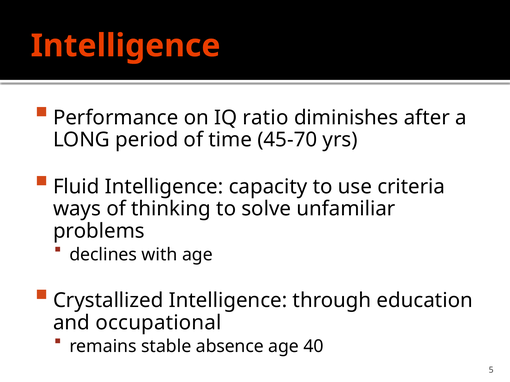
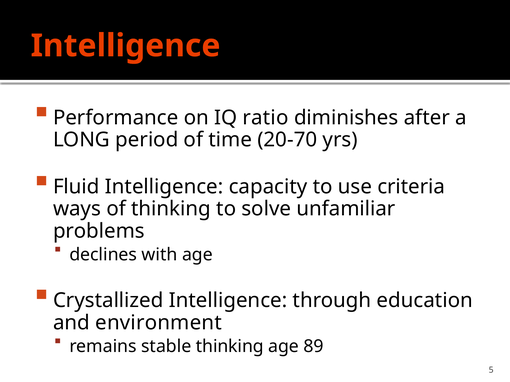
45-70: 45-70 -> 20-70 (287, 140)
occupational: occupational -> environment (159, 323)
stable absence: absence -> thinking (230, 347)
40: 40 -> 89 (314, 347)
